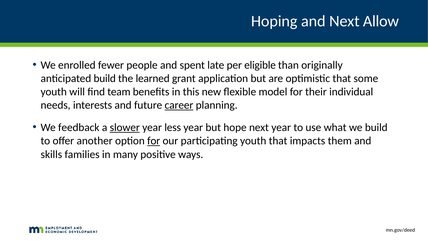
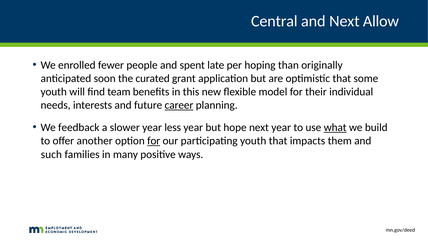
Hoping: Hoping -> Central (274, 21)
eligible: eligible -> hoping (260, 65)
anticipated build: build -> soon (105, 78)
learned: learned -> curated (153, 78)
slower underline: present -> none (125, 127)
what underline: none -> present (335, 127)
skills: skills -> such (51, 154)
